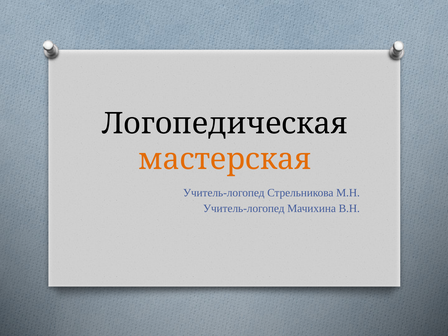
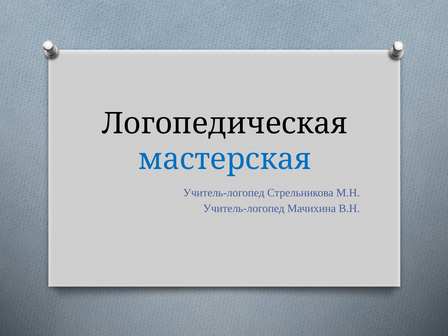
мастерская colour: orange -> blue (225, 159)
